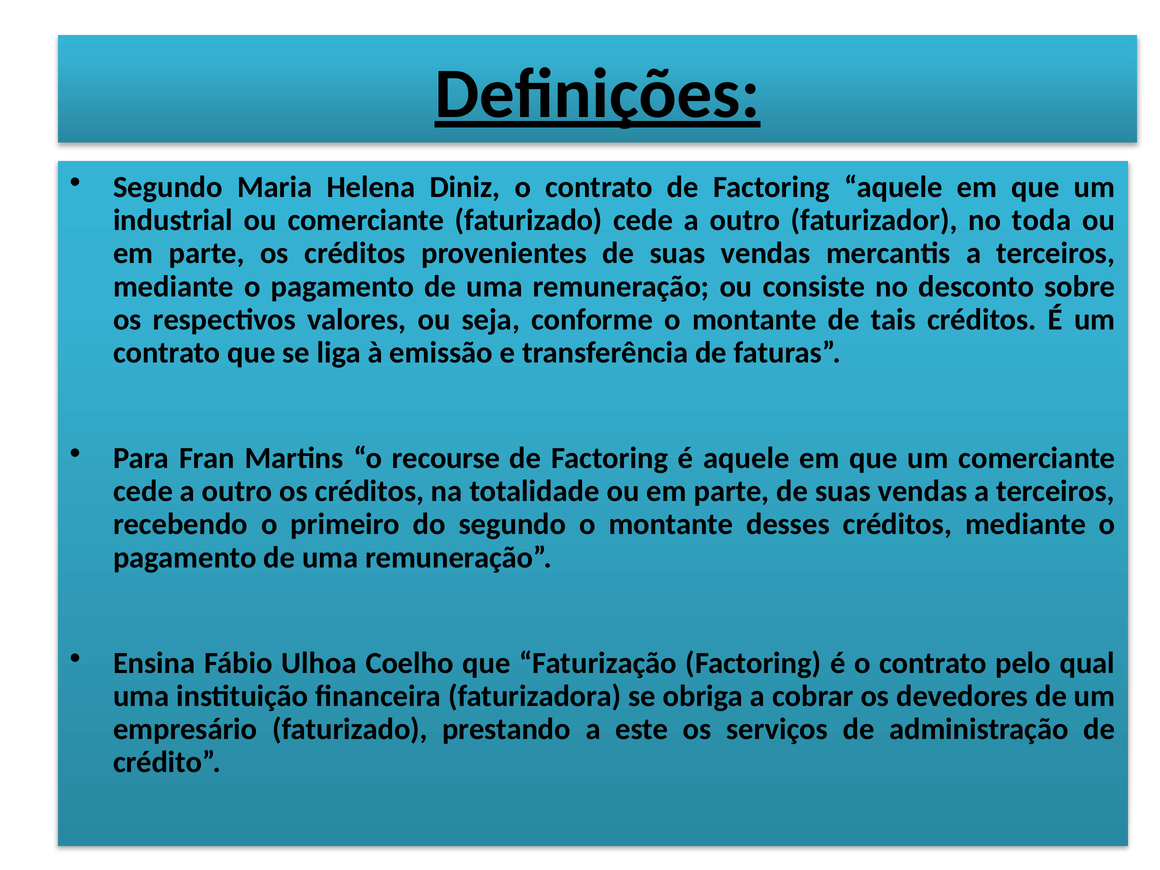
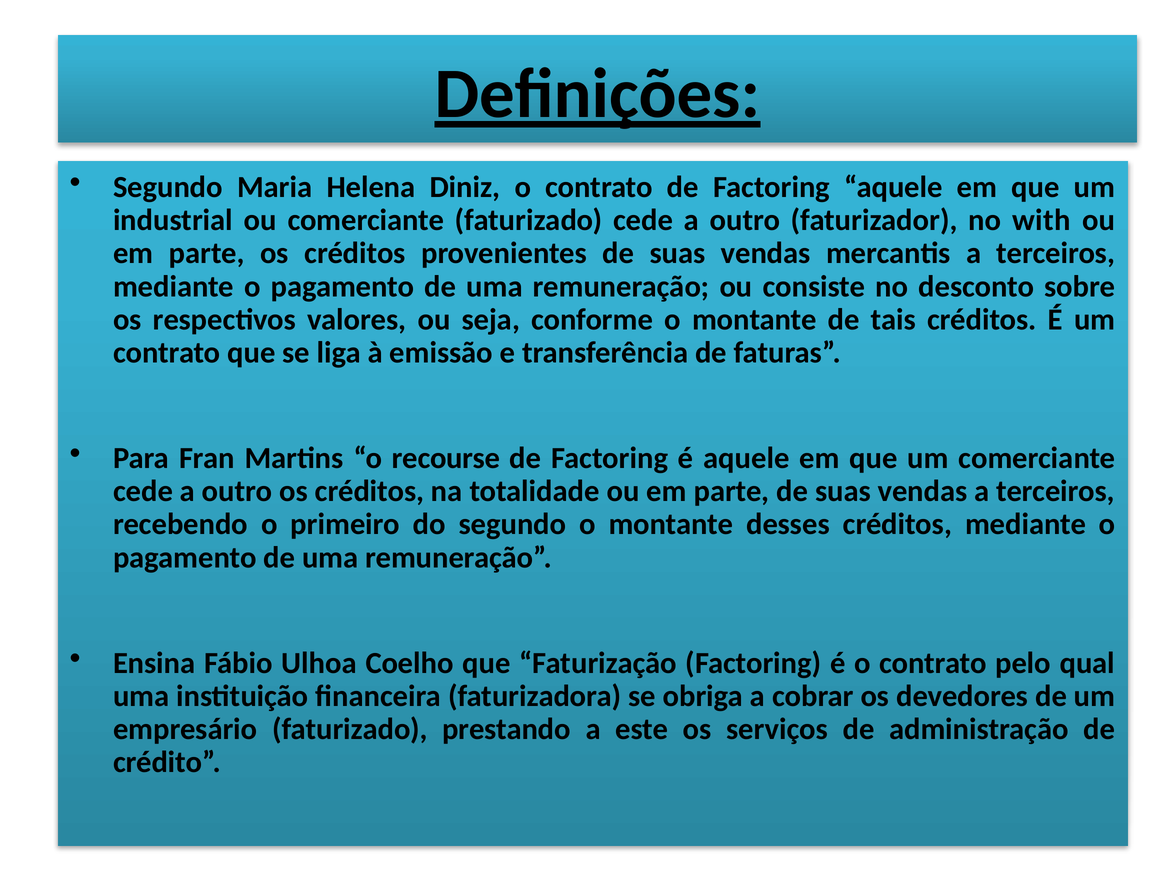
toda: toda -> with (1041, 220)
